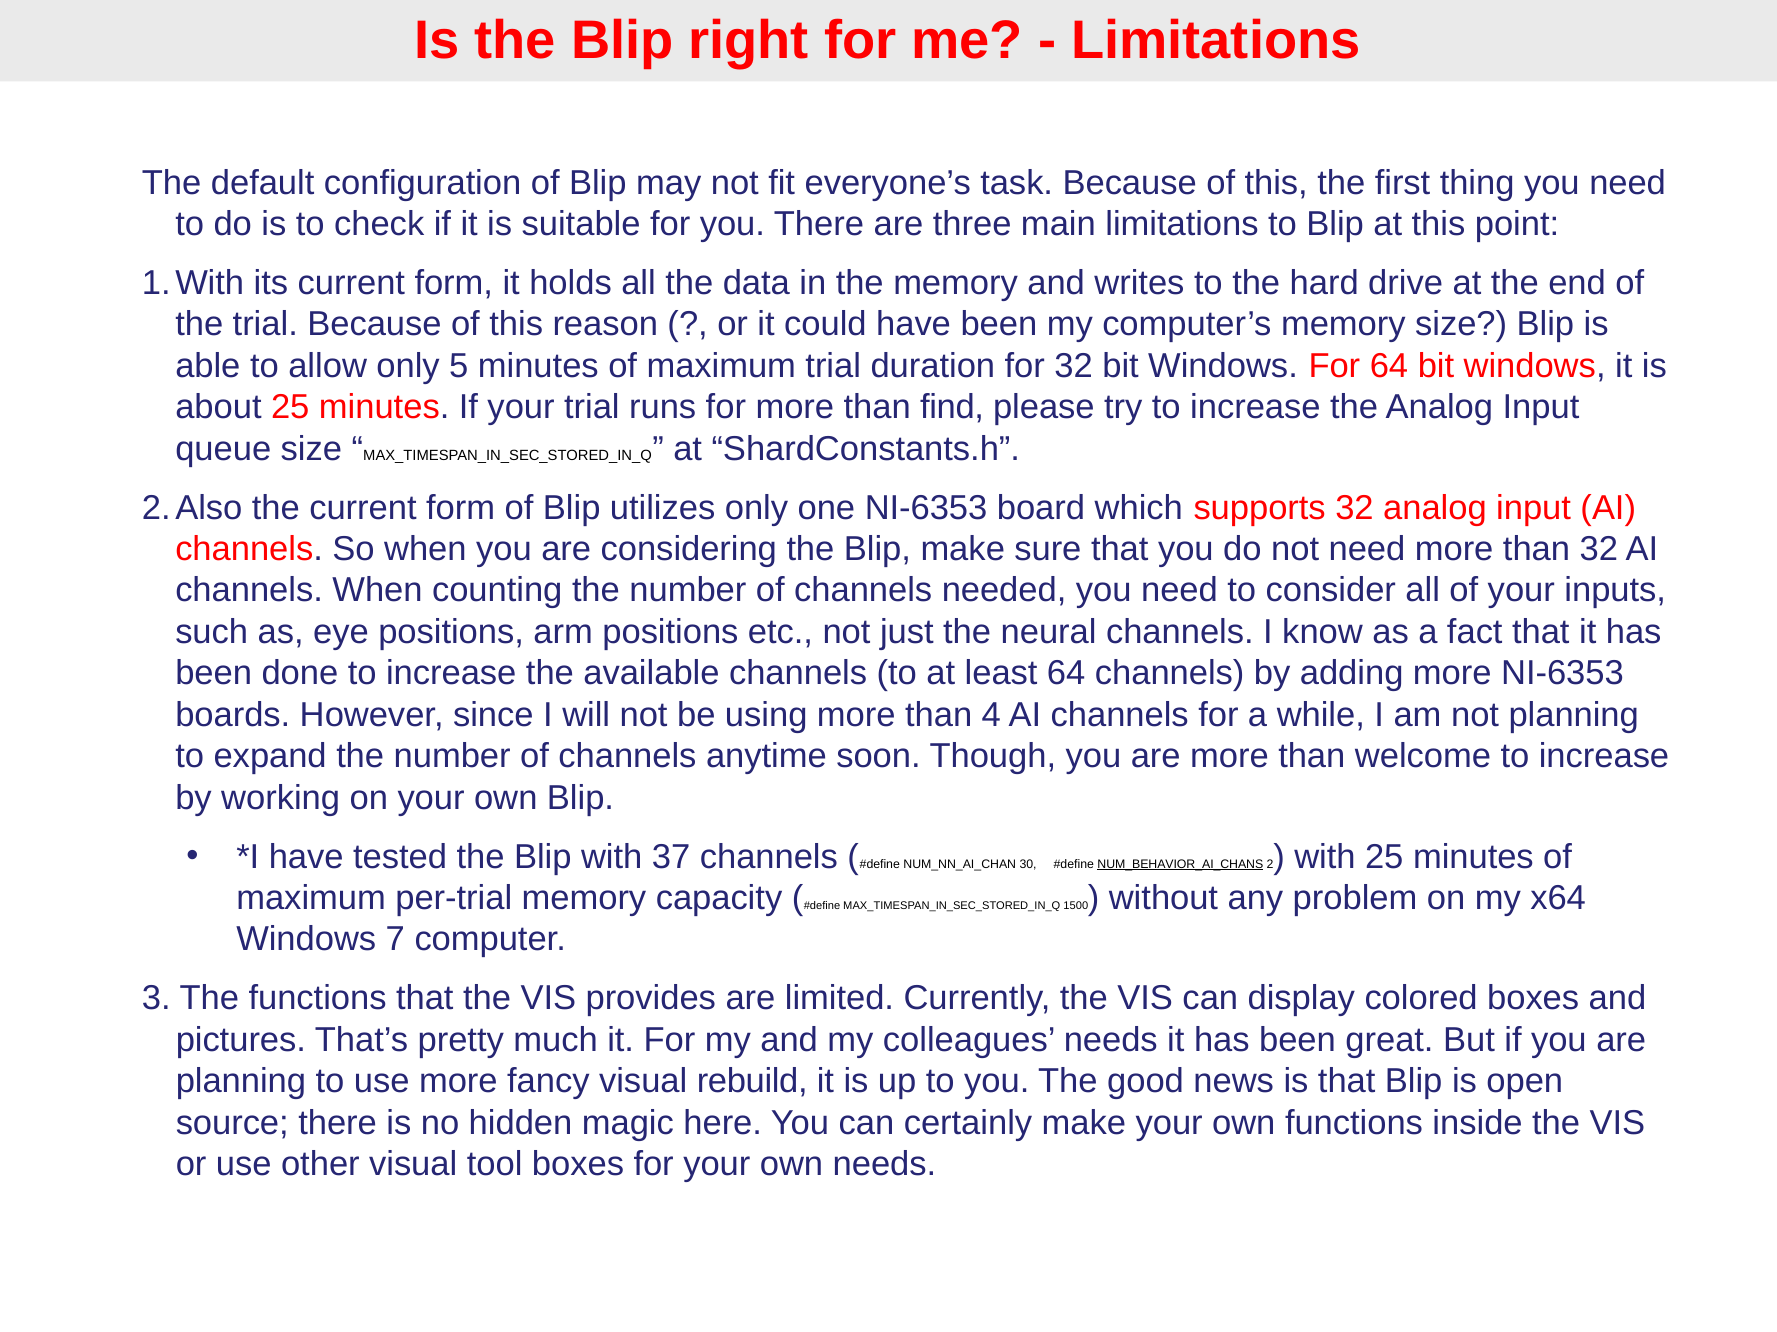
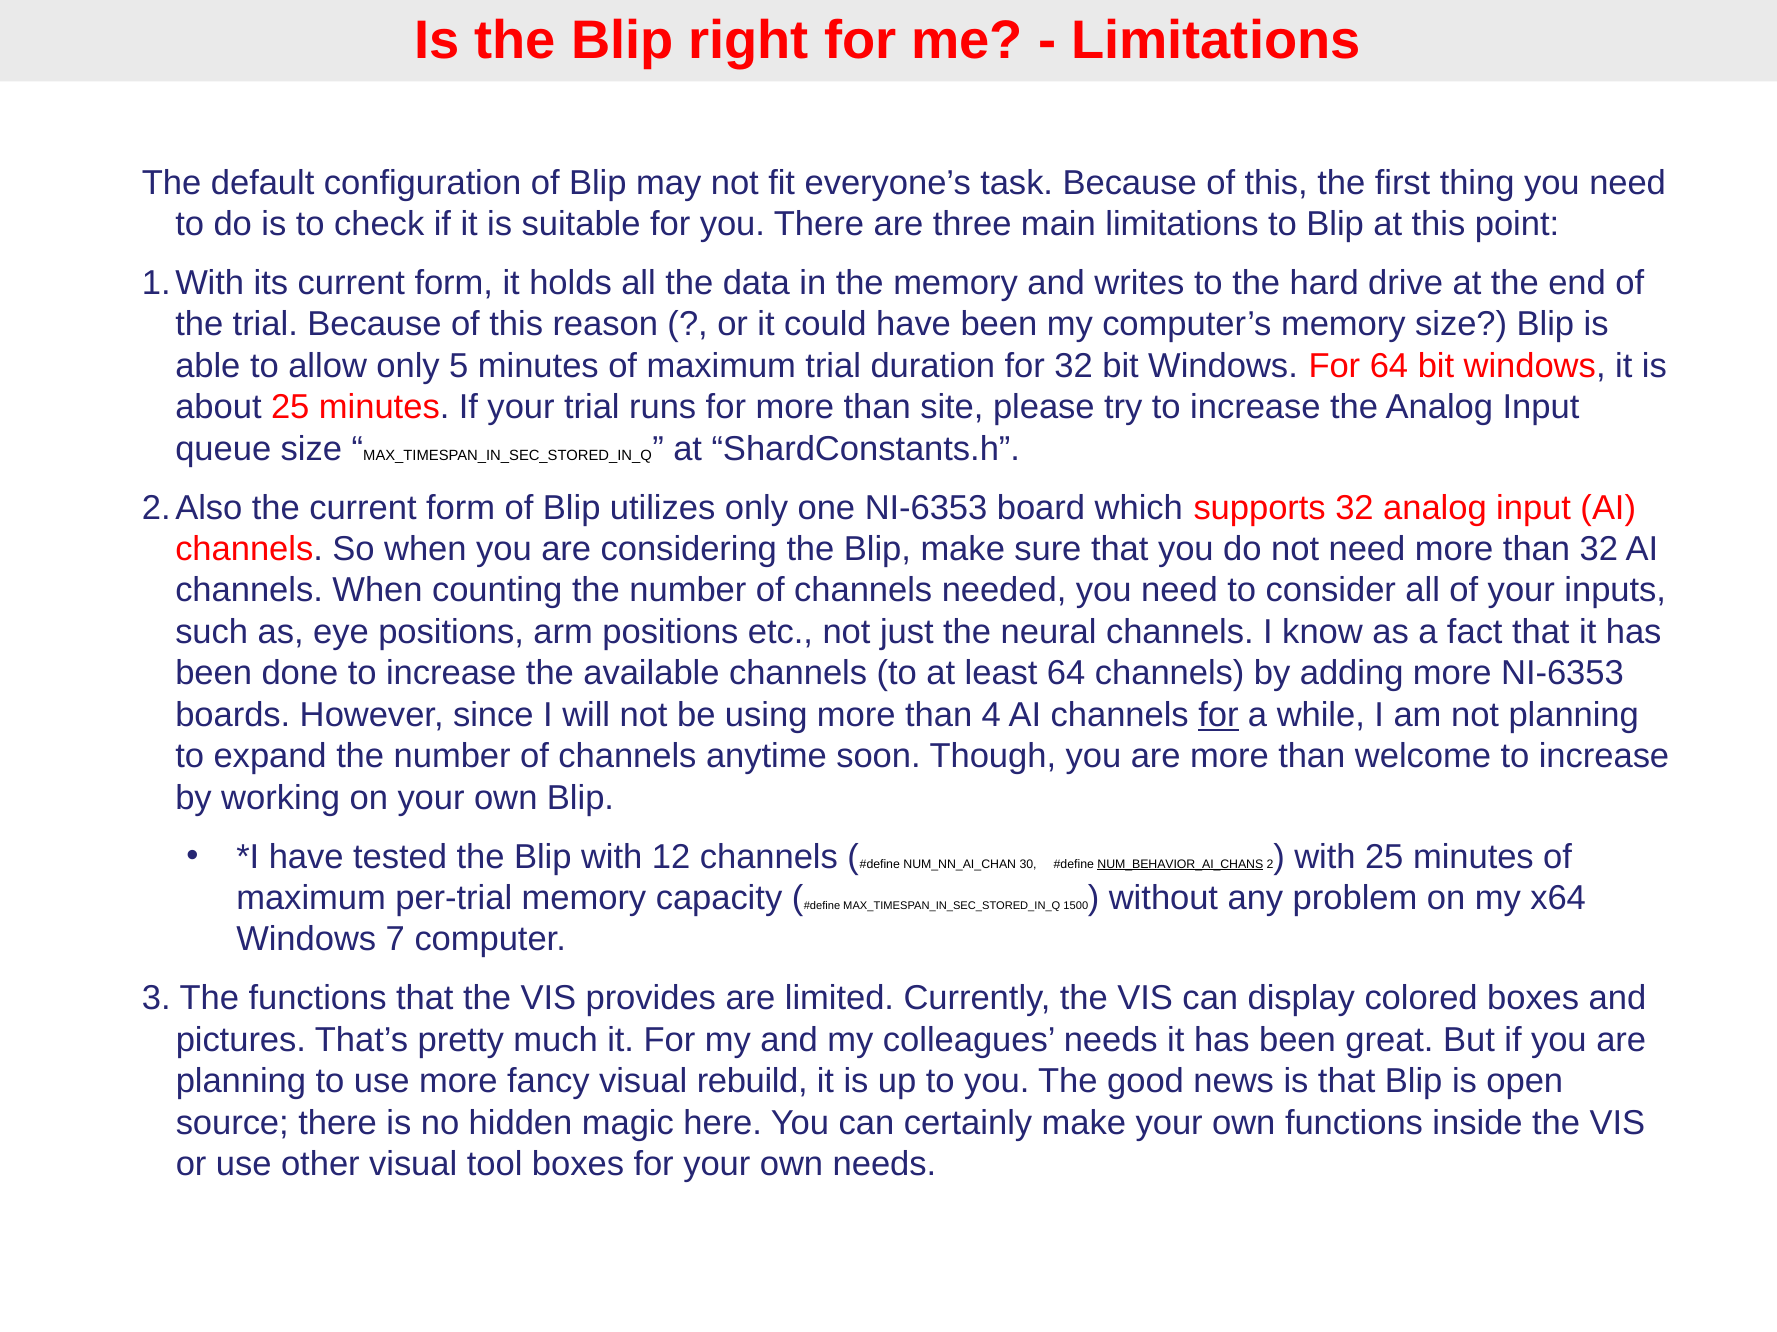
find: find -> site (952, 408)
for underline: none -> present (1218, 715)
37: 37 -> 12 (671, 857)
